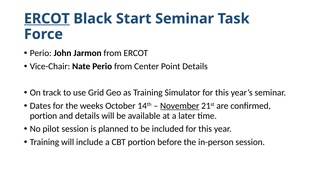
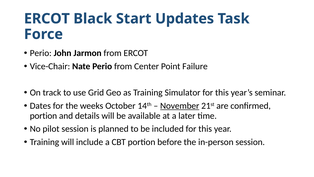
ERCOT underline: present -> none (47, 19)
Start Seminar: Seminar -> Updates (185, 19)
Point Details: Details -> Failure (195, 66)
